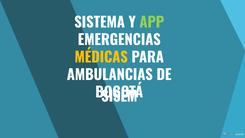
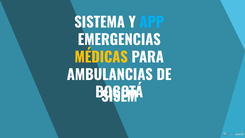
APP colour: light green -> light blue (152, 23)
